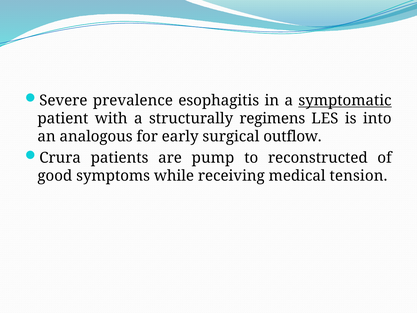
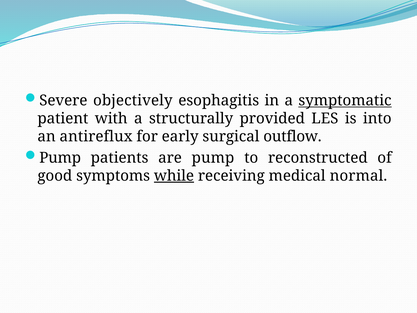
prevalence: prevalence -> objectively (133, 100)
regimens: regimens -> provided (272, 118)
analogous: analogous -> antireflux (96, 137)
Crura: Crura -> Pump (60, 158)
while underline: none -> present (174, 176)
tension: tension -> normal (358, 176)
